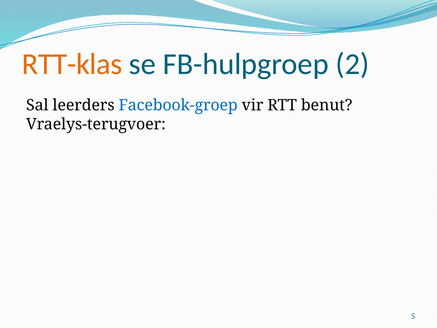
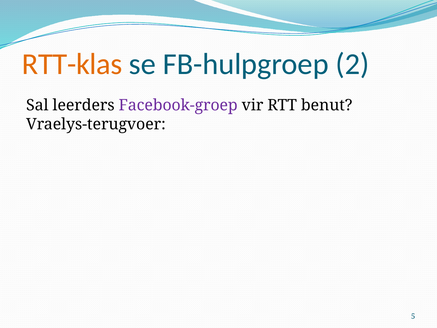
Facebook-groep colour: blue -> purple (178, 105)
